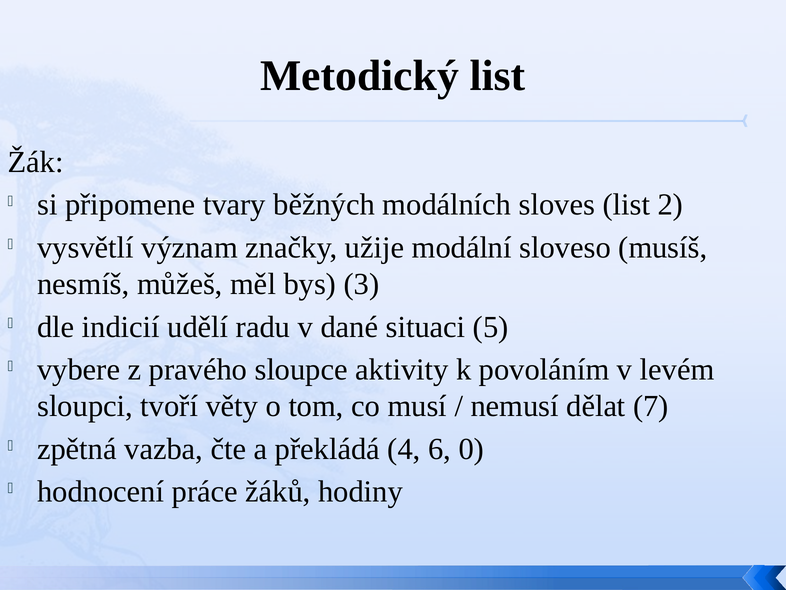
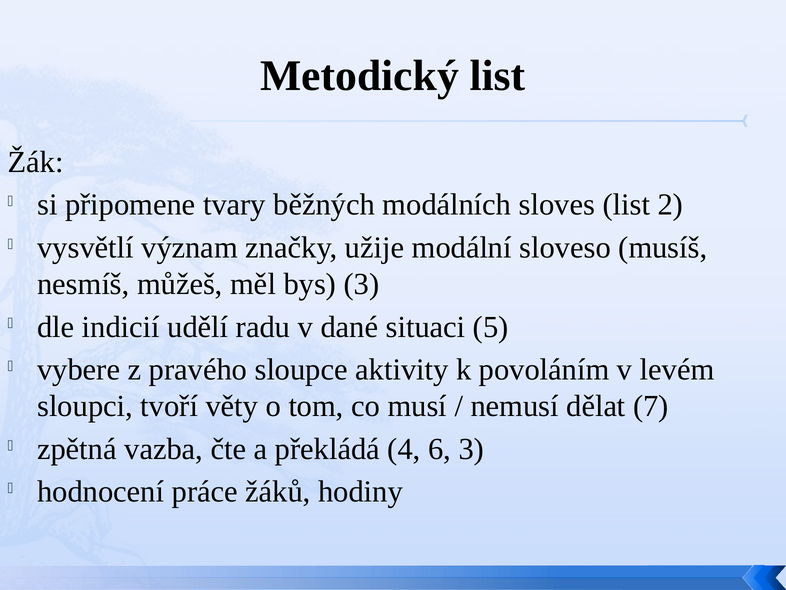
6 0: 0 -> 3 (471, 449)
